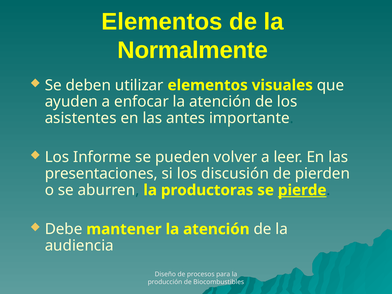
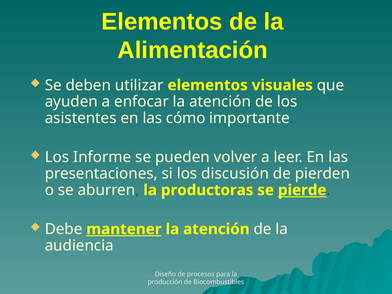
Normalmente: Normalmente -> Alimentación (193, 50)
antes: antes -> cómo (186, 118)
mantener underline: none -> present (124, 229)
